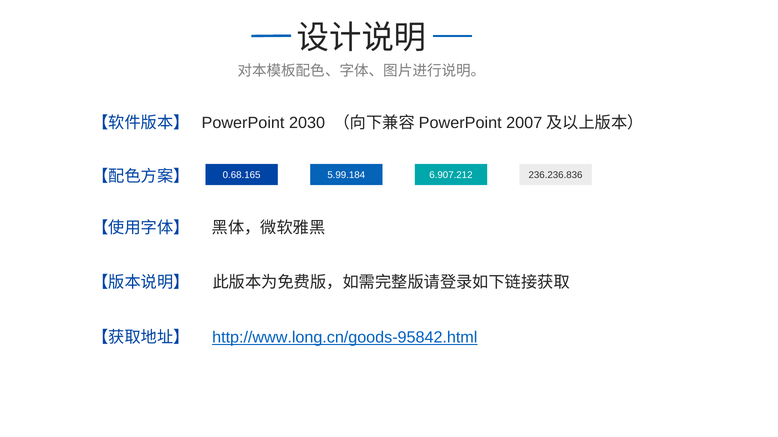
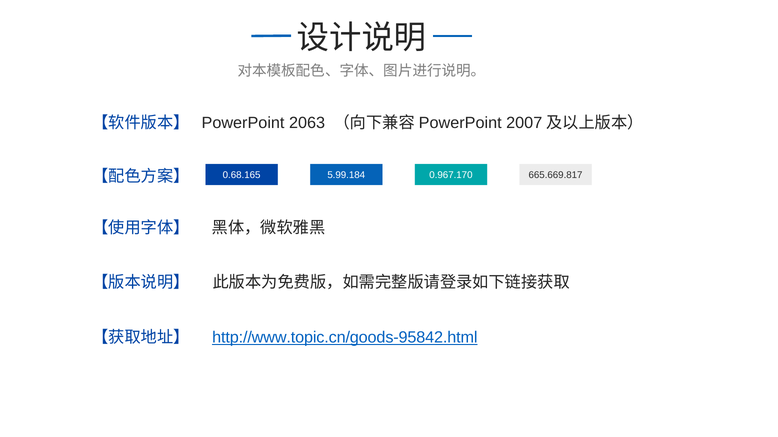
2030: 2030 -> 2063 (307, 123)
6.907.212: 6.907.212 -> 0.967.170 (451, 175)
236.236.836: 236.236.836 -> 665.669.817 (556, 175)
http://www.long.cn/goods-95842.html: http://www.long.cn/goods-95842.html -> http://www.topic.cn/goods-95842.html (345, 338)
